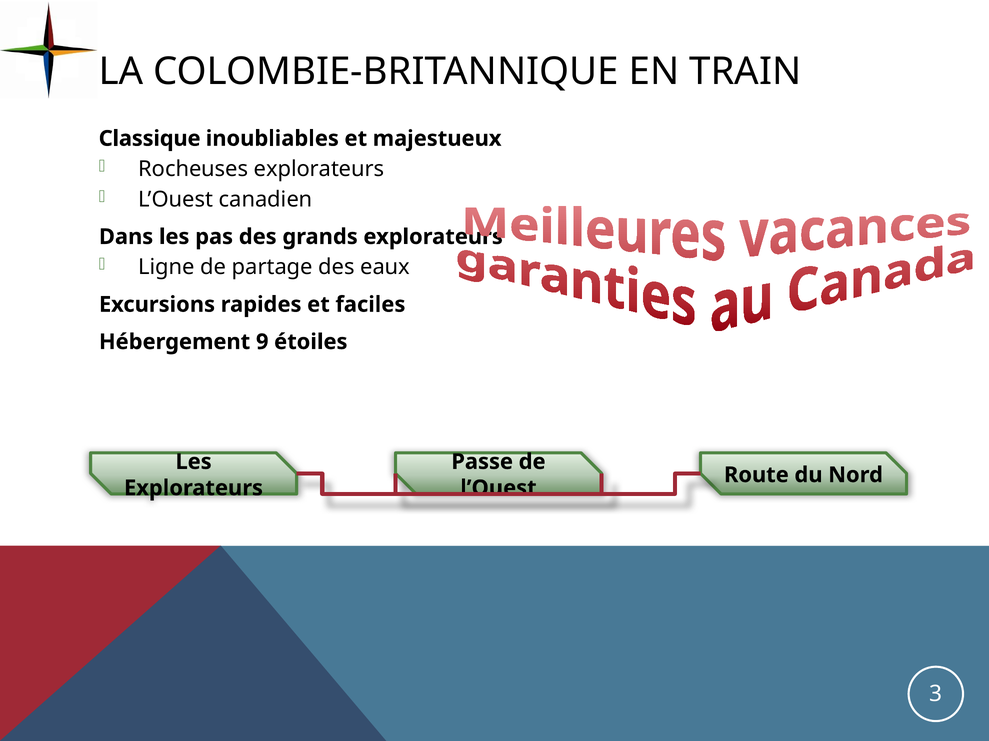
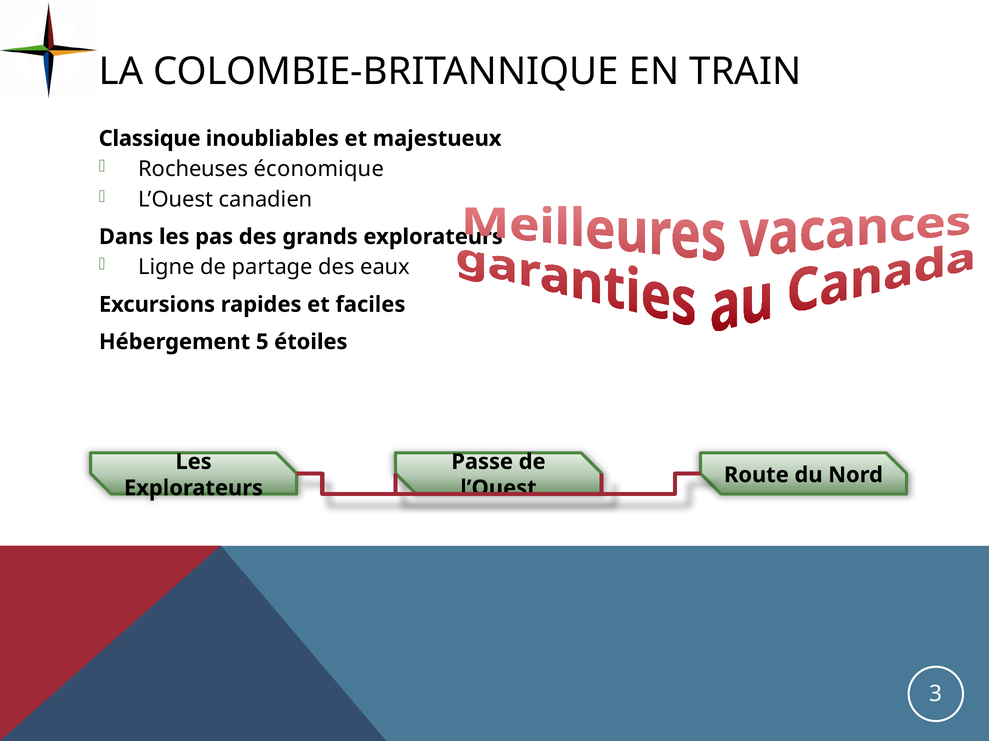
Rocheuses explorateurs: explorateurs -> économique (319, 169)
9: 9 -> 5 (262, 342)
